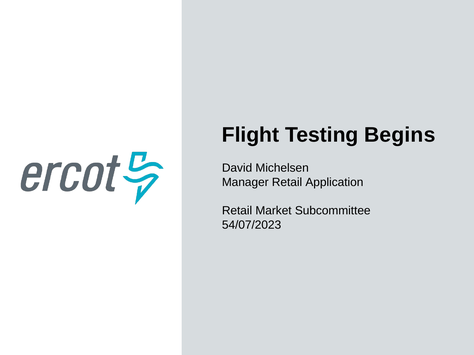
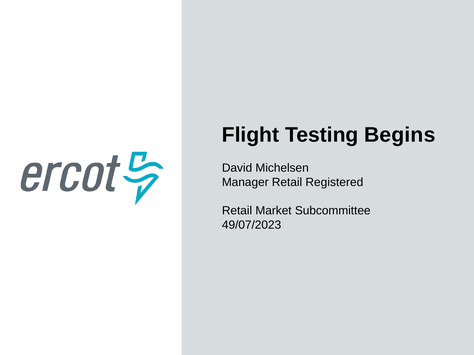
Application: Application -> Registered (334, 182)
54/07/2023: 54/07/2023 -> 49/07/2023 (252, 225)
